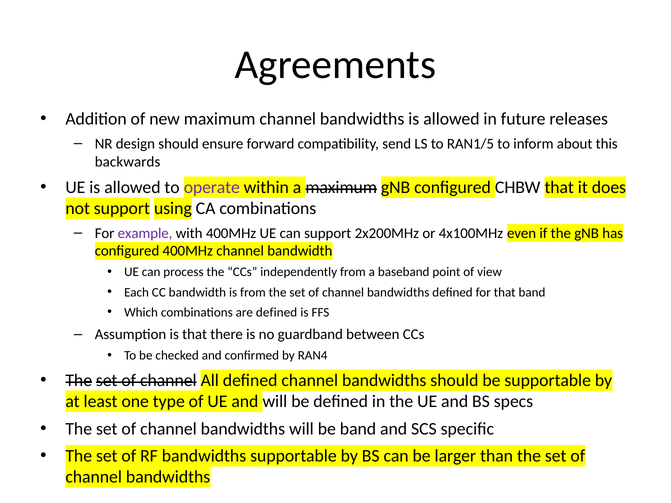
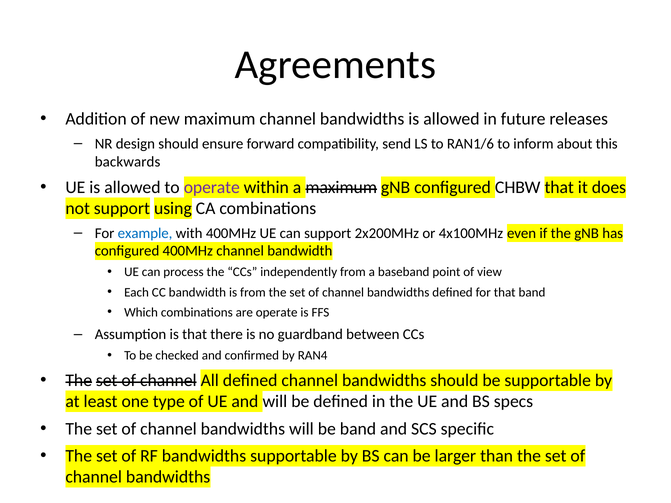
RAN1/5: RAN1/5 -> RAN1/6 (470, 144)
example colour: purple -> blue (145, 233)
are defined: defined -> operate (277, 312)
